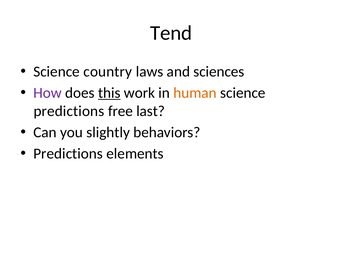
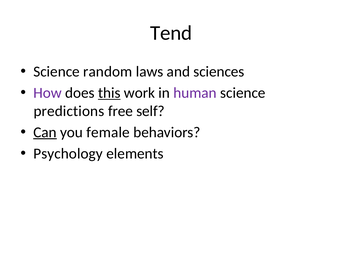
country: country -> random (108, 72)
human colour: orange -> purple (195, 93)
last: last -> self (151, 111)
Can underline: none -> present (45, 133)
slightly: slightly -> female (108, 133)
Predictions: Predictions -> Psychology (68, 154)
